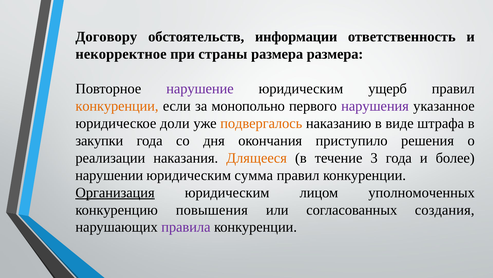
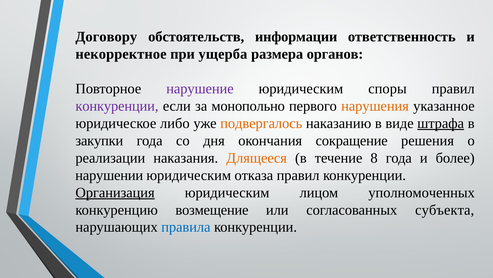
страны: страны -> ущерба (223, 54)
размера размера: размера -> органов (335, 54)
ущерб: ущерб -> споры (387, 89)
конкуренции colour: orange -> purple (117, 106)
нарушения colour: purple -> orange (375, 106)
доли: доли -> либо (175, 123)
штрафа underline: none -> present (441, 123)
приступило: приступило -> сокращение (352, 140)
3: 3 -> 8 (374, 158)
сумма: сумма -> отказа (254, 175)
повышения: повышения -> возмещение (212, 209)
создания: создания -> субъекта (445, 209)
правила colour: purple -> blue (186, 227)
